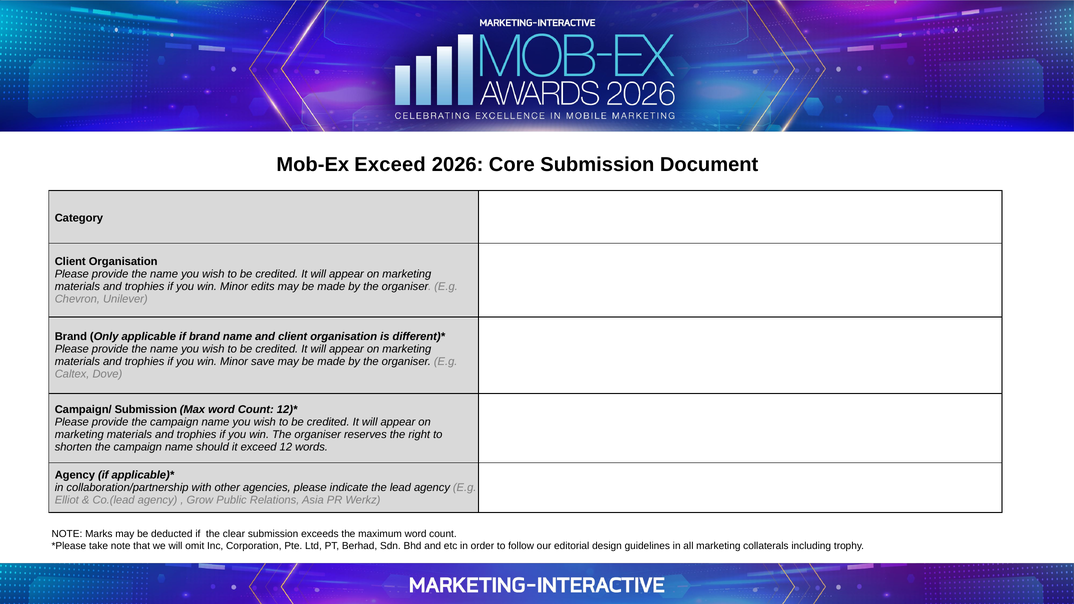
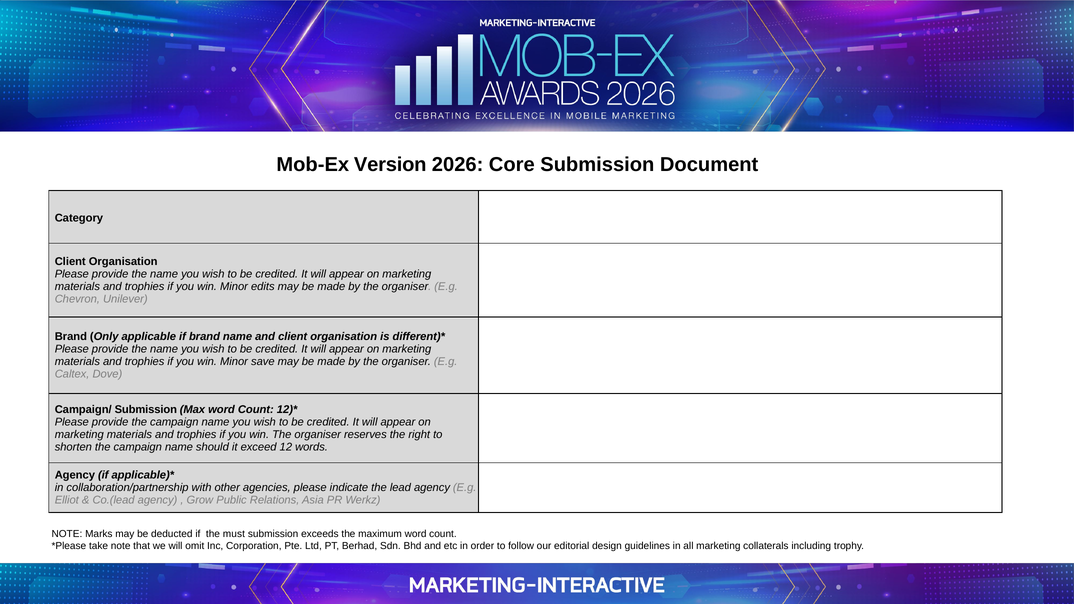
Mob-Ex Exceed: Exceed -> Version (390, 165)
clear: clear -> must (234, 534)
